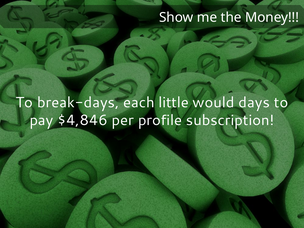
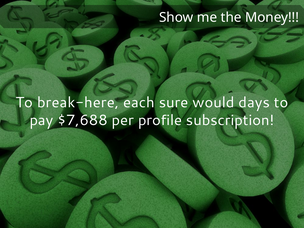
break-days: break-days -> break-here (78, 103)
little: little -> sure (174, 103)
$4,846: $4,846 -> $7,688 (83, 120)
